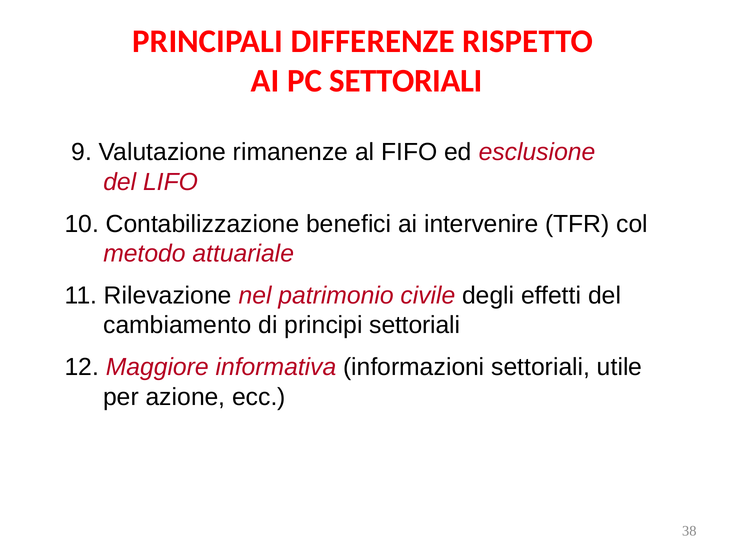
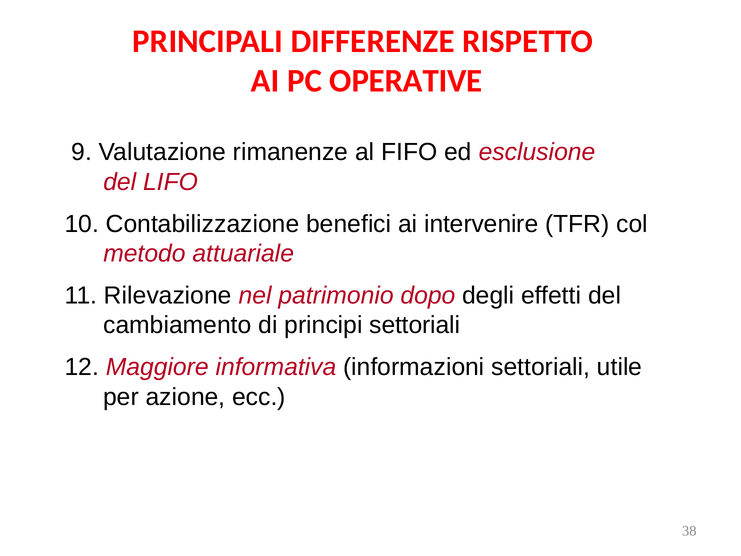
PC SETTORIALI: SETTORIALI -> OPERATIVE (406, 81)
civile: civile -> dopo (428, 295)
